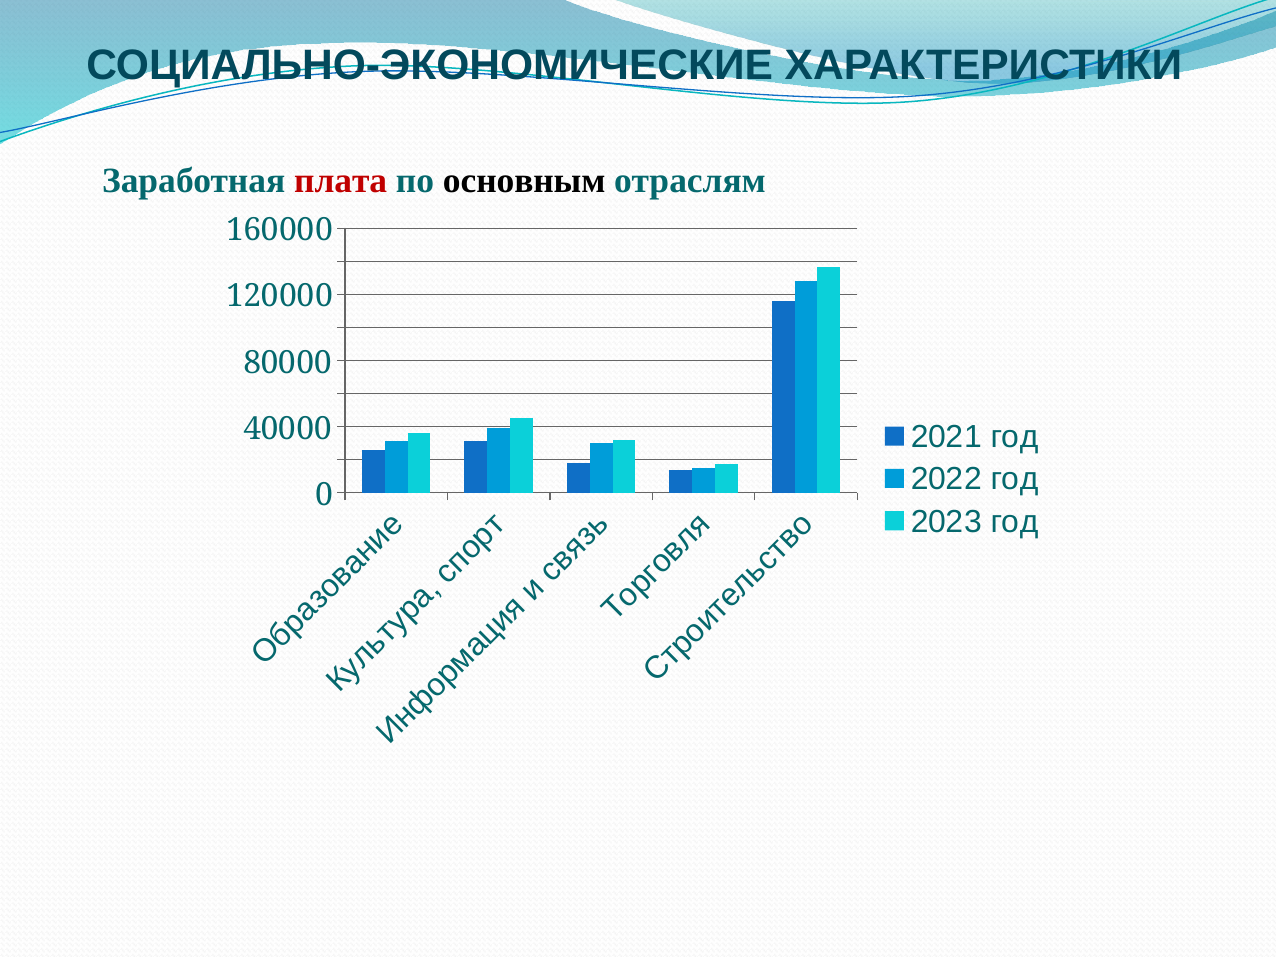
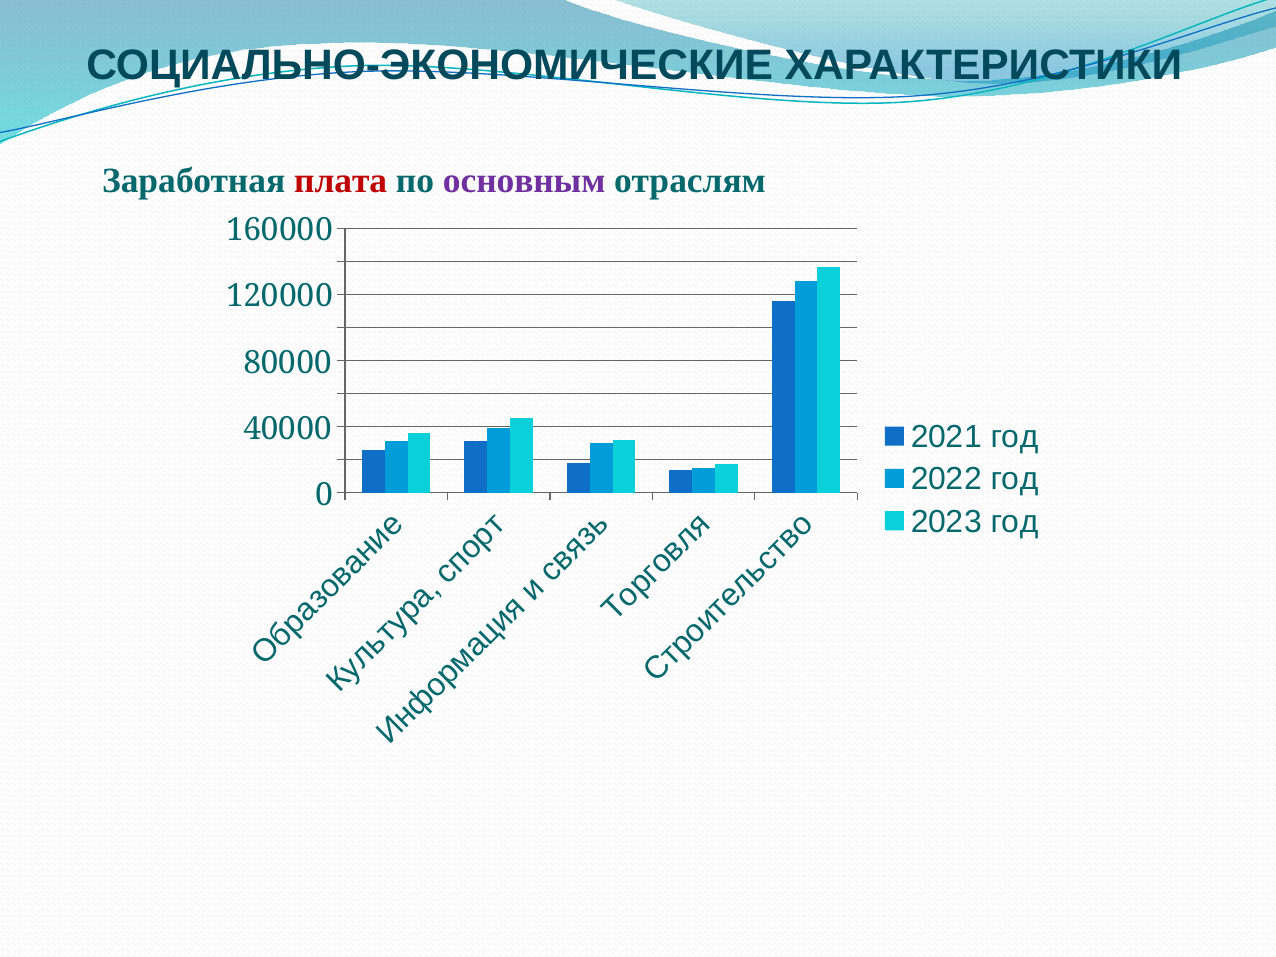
основным colour: black -> purple (524, 180)
